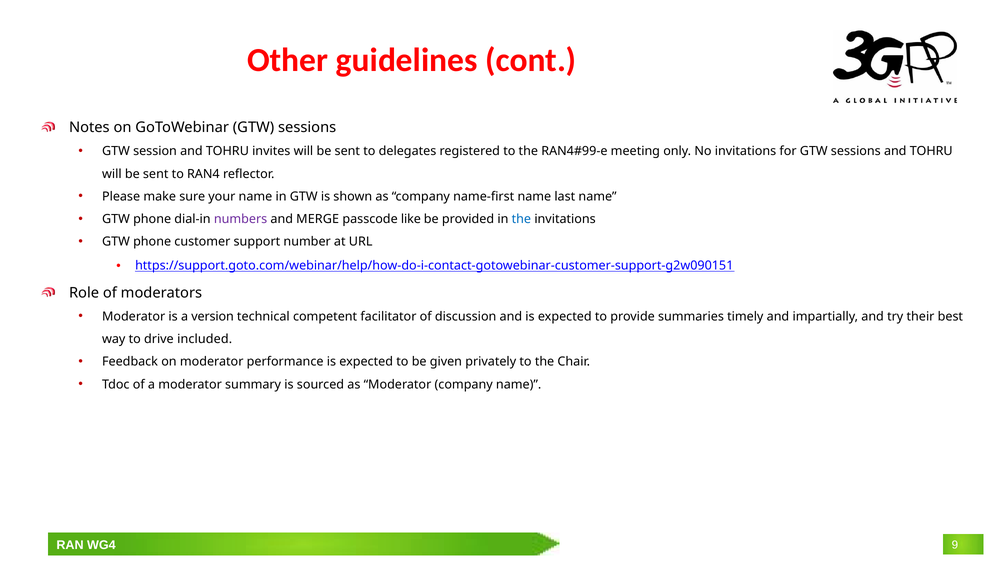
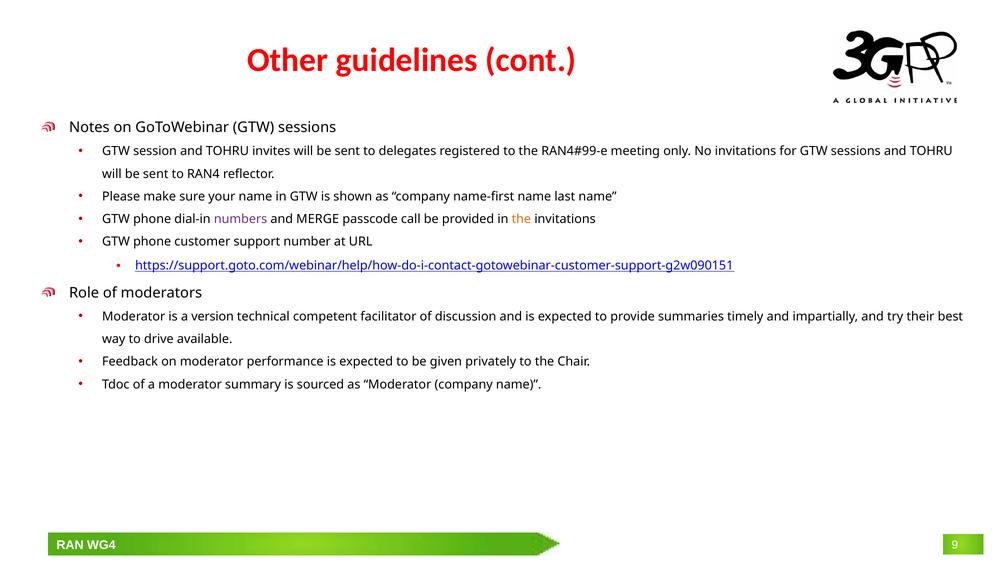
like: like -> call (411, 219)
the colour: blue -> orange (521, 219)
included: included -> available (205, 339)
